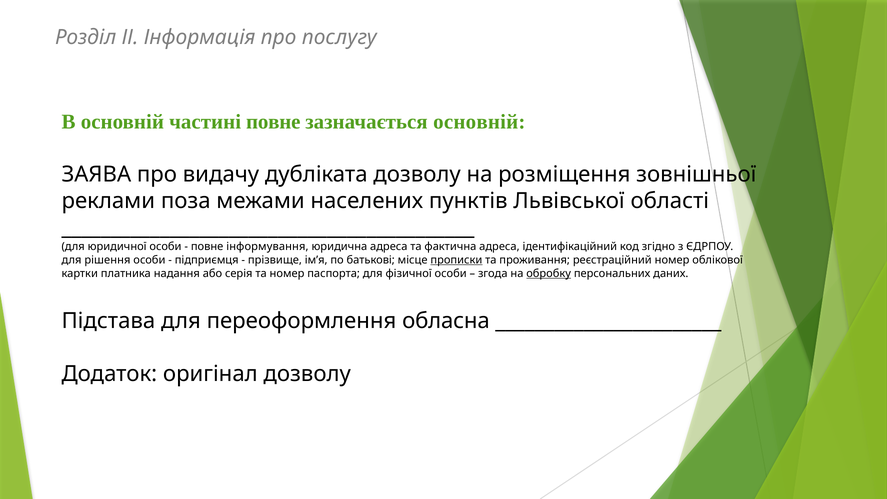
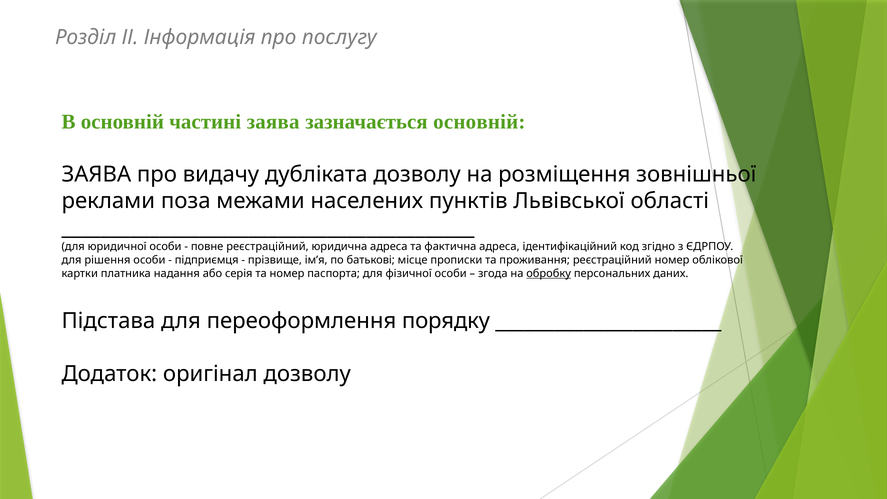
частині повне: повне -> заява (273, 122)
повне інформування: інформування -> реєстраційний (267, 247)
прописки underline: present -> none (456, 260)
обласна: обласна -> порядку (446, 321)
